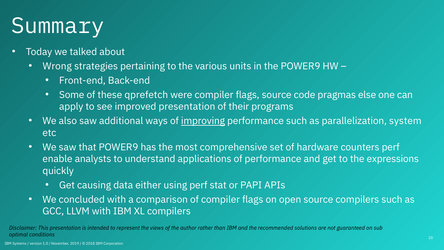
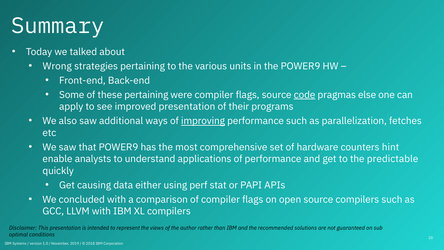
these qprefetch: qprefetch -> pertaining (146, 95)
code underline: none -> present (305, 95)
system: system -> fetches (405, 121)
counters perf: perf -> hint (391, 147)
expressions: expressions -> predictable (393, 159)
